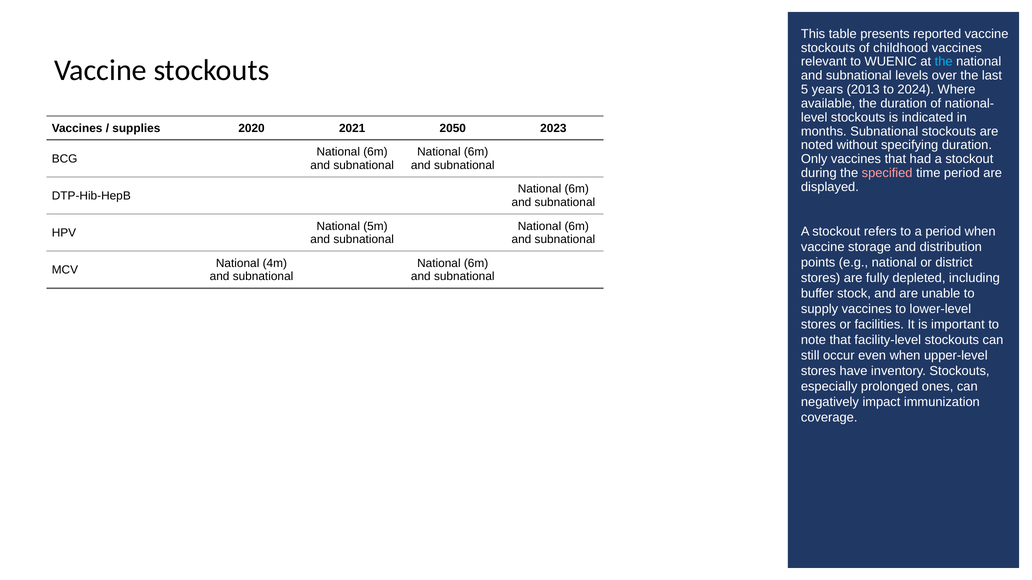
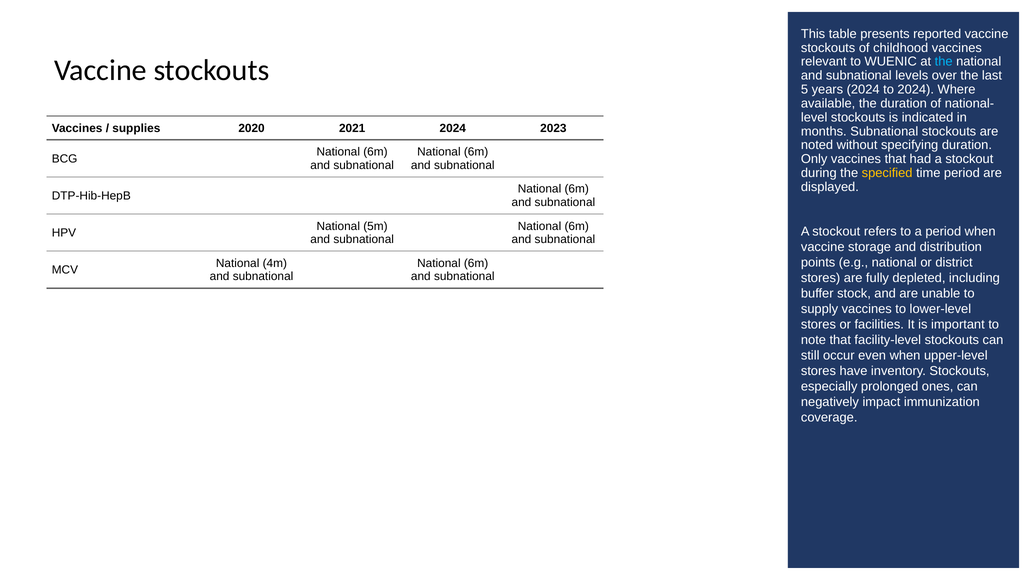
years 2013: 2013 -> 2024 (863, 90)
2021 2050: 2050 -> 2024 (453, 128)
specified colour: pink -> yellow (887, 173)
